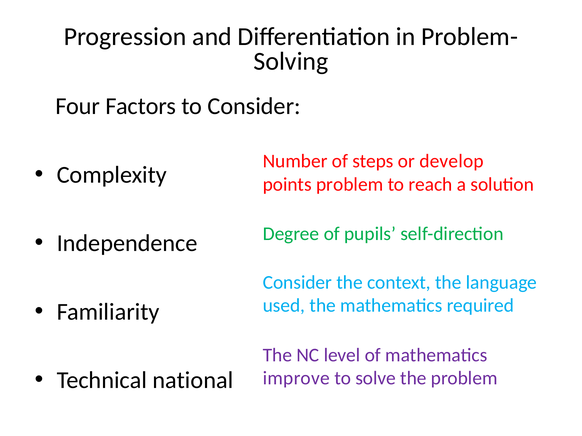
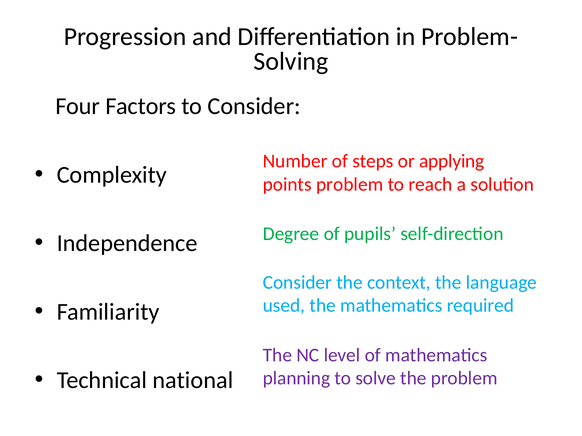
develop: develop -> applying (452, 161)
improve: improve -> planning (296, 379)
